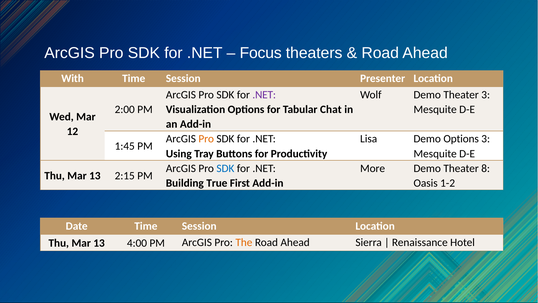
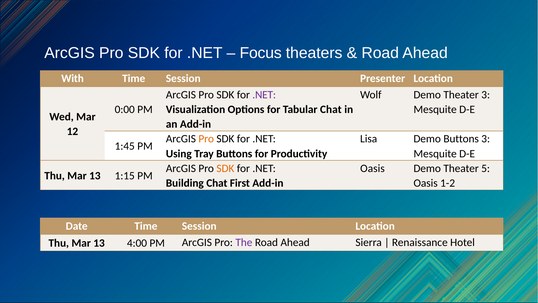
2:00: 2:00 -> 0:00 (125, 109)
Demo Options: Options -> Buttons (461, 139)
SDK colour: blue -> orange (225, 168)
More: More -> Oasis (373, 168)
8: 8 -> 5 (486, 168)
2:15: 2:15 -> 1:15 (125, 175)
Building True: True -> Chat (217, 183)
The colour: orange -> purple (244, 242)
